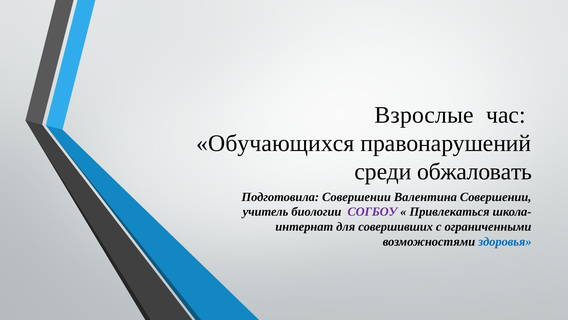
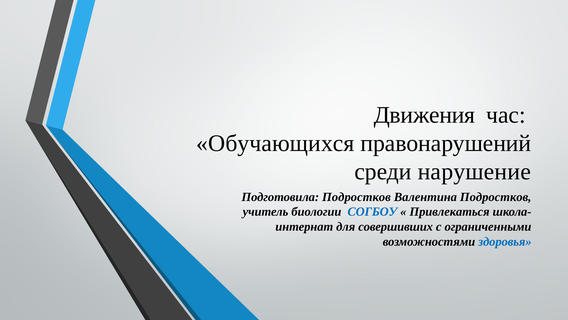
Взрослые: Взрослые -> Движения (424, 115)
обжаловать: обжаловать -> нарушение (474, 171)
Подготовила Совершении: Совершении -> Подростков (356, 197)
Валентина Совершении: Совершении -> Подростков (496, 197)
СОГБОУ colour: purple -> blue (372, 212)
